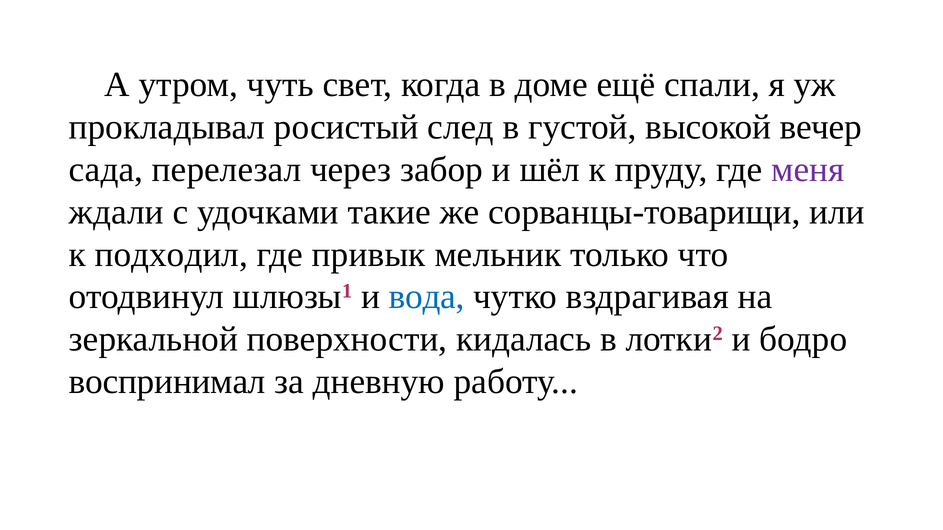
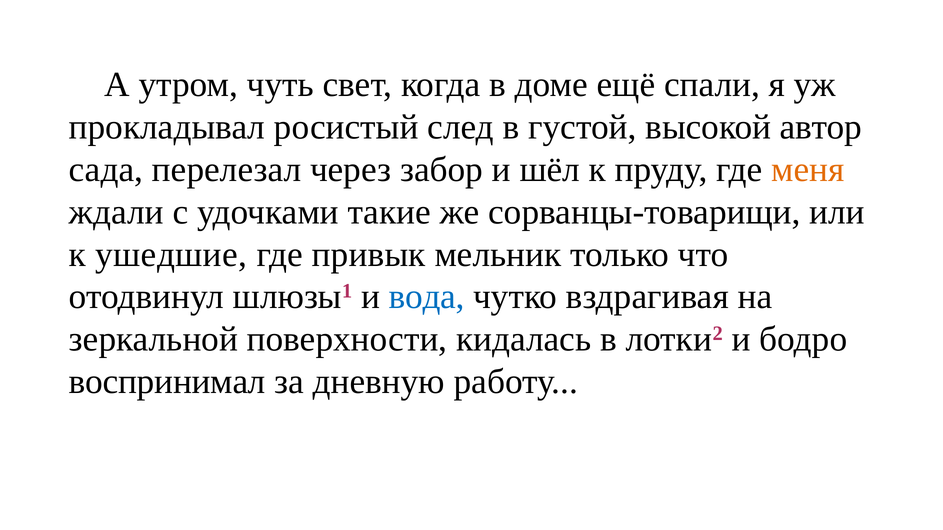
вечер: вечер -> автор (821, 127)
меня colour: purple -> orange (808, 170)
подходил: подходил -> ушедшие (171, 255)
